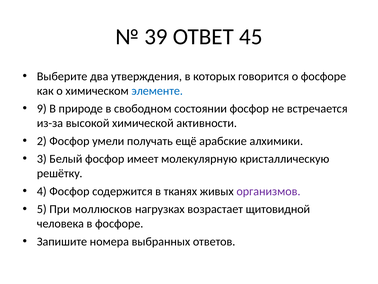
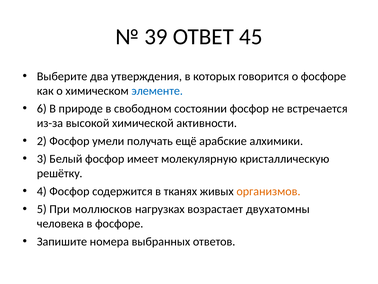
9: 9 -> 6 (42, 108)
организмов colour: purple -> orange (268, 191)
щитовидной: щитовидной -> двухатомны (278, 209)
